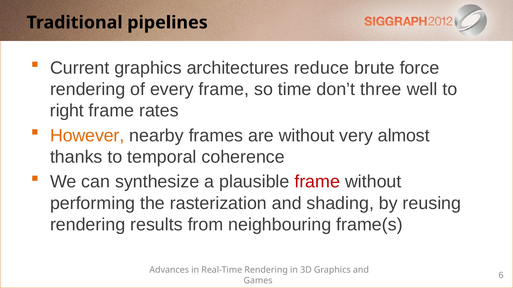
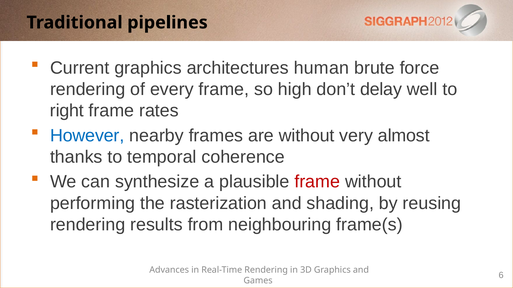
reduce: reduce -> human (321, 68)
time: time -> high (295, 89)
three: three -> delay (381, 89)
However colour: orange -> blue (87, 136)
